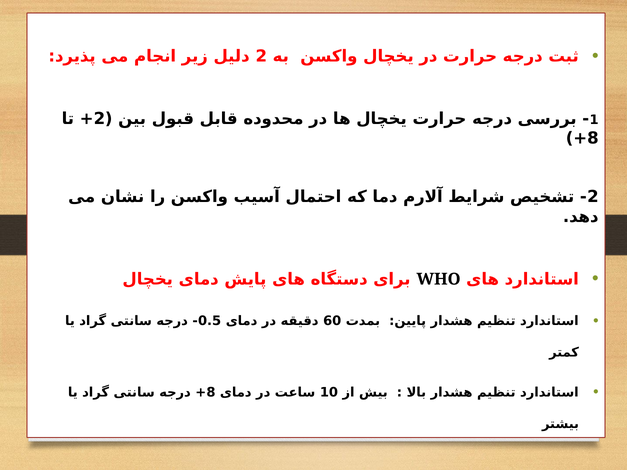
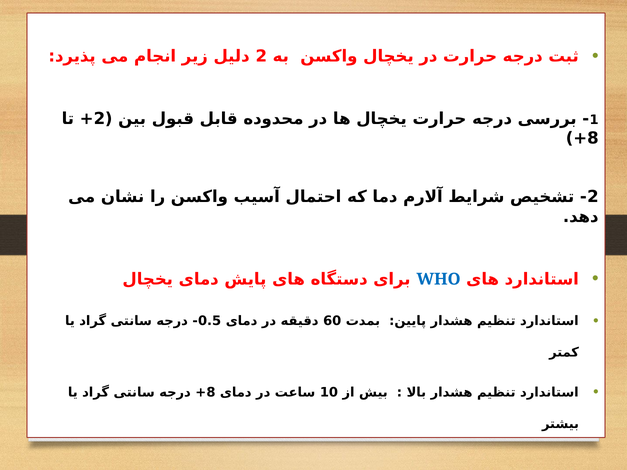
WHO colour: black -> blue (439, 279)
